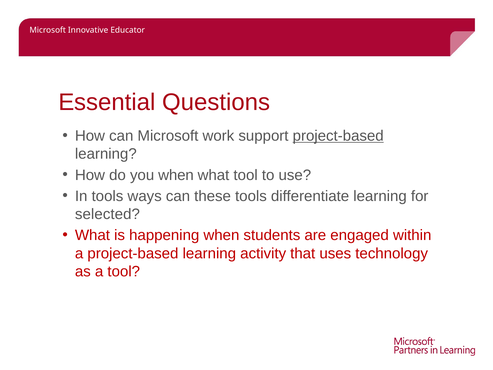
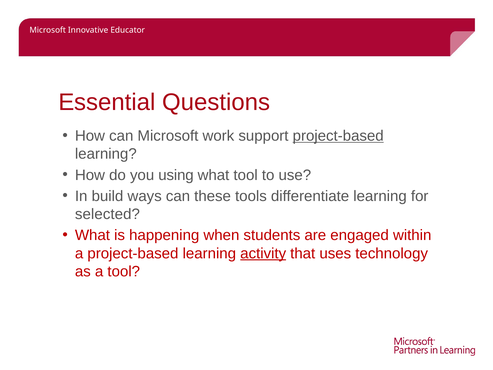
you when: when -> using (176, 175)
In tools: tools -> build (107, 196)
activity underline: none -> present (263, 253)
